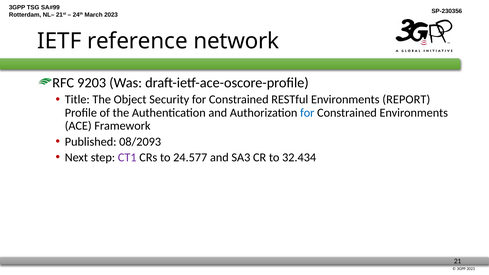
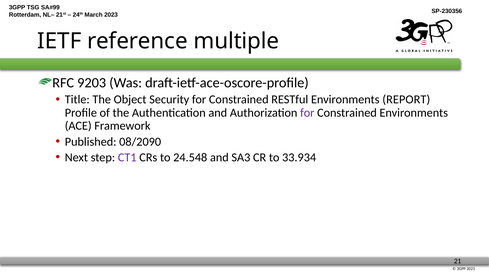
network: network -> multiple (236, 41)
for colour: blue -> purple (307, 113)
08/2093: 08/2093 -> 08/2090 (140, 142)
24.577: 24.577 -> 24.548 (190, 157)
32.434: 32.434 -> 33.934 (299, 157)
